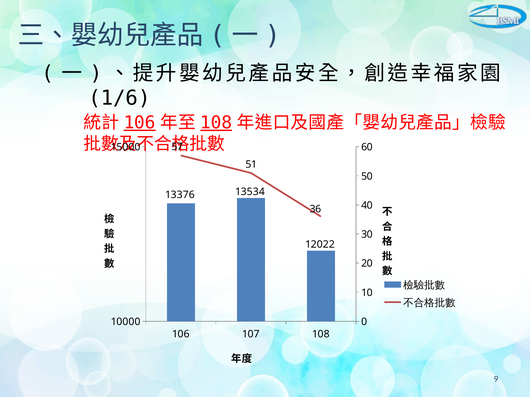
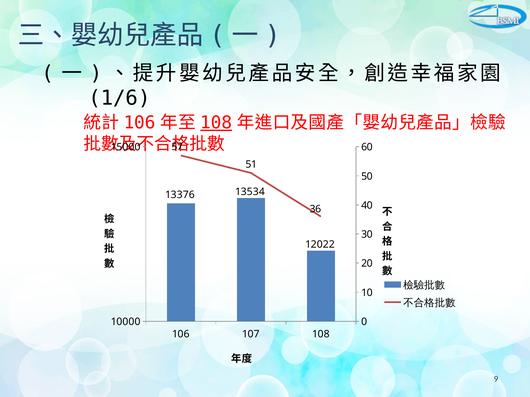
106 underline: present -> none (140, 123)
